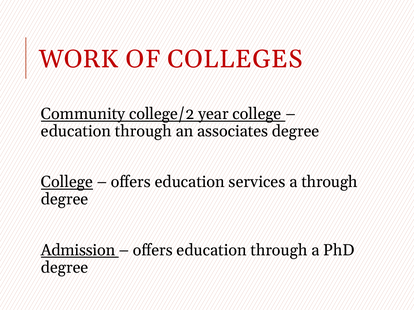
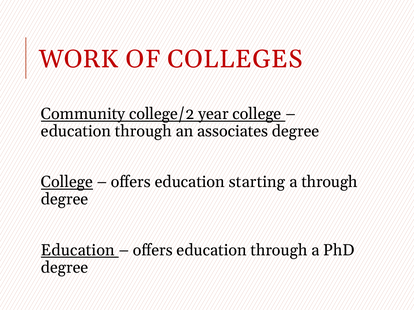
services: services -> starting (257, 182)
Admission: Admission -> Education (78, 250)
